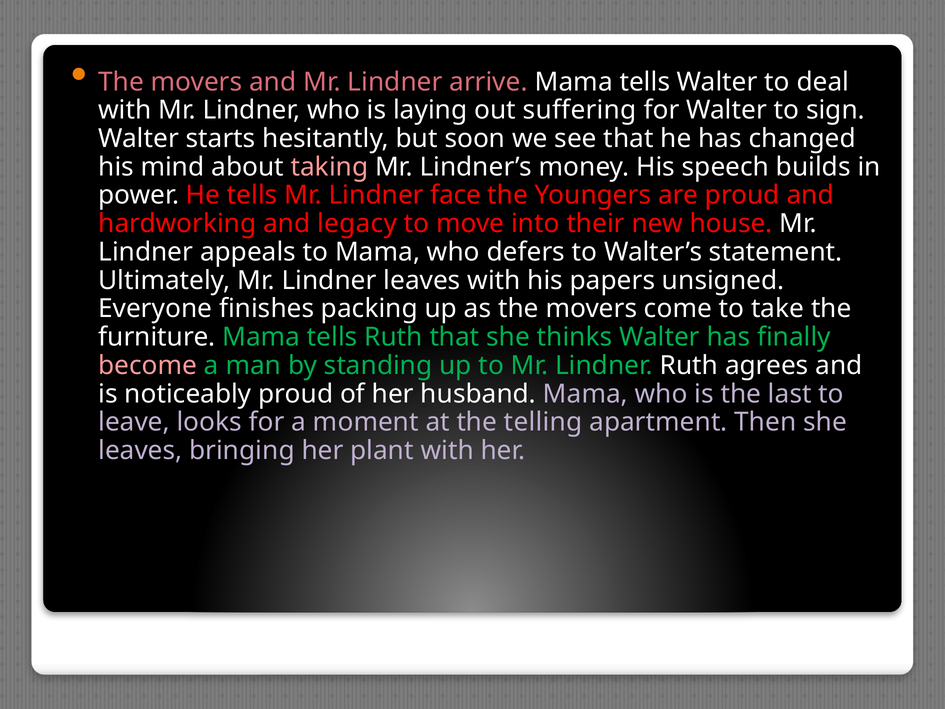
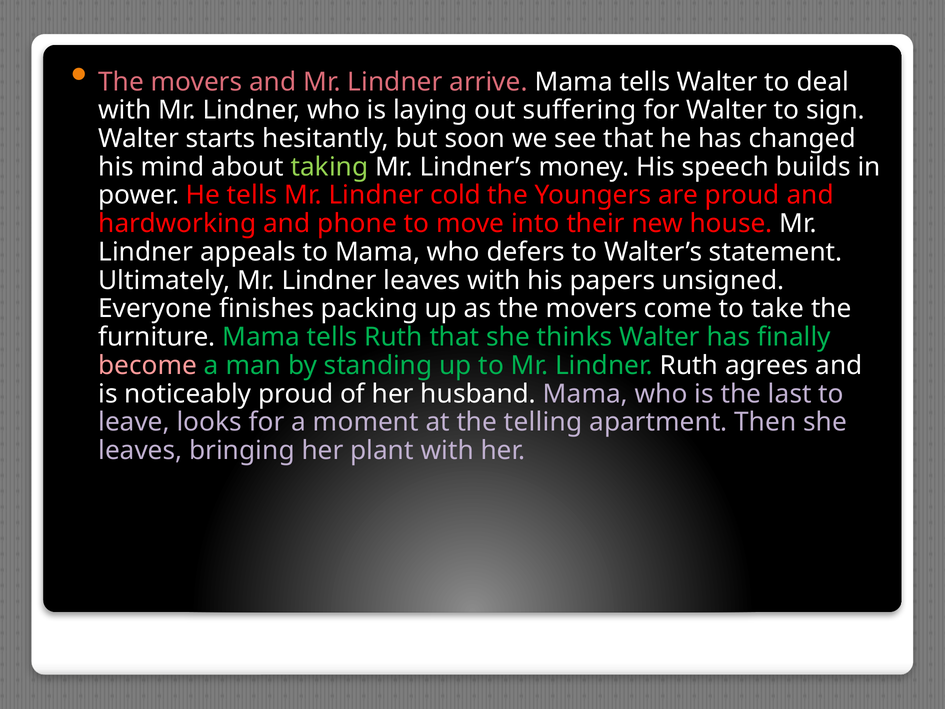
taking colour: pink -> light green (329, 167)
face: face -> cold (456, 195)
legacy: legacy -> phone (357, 224)
